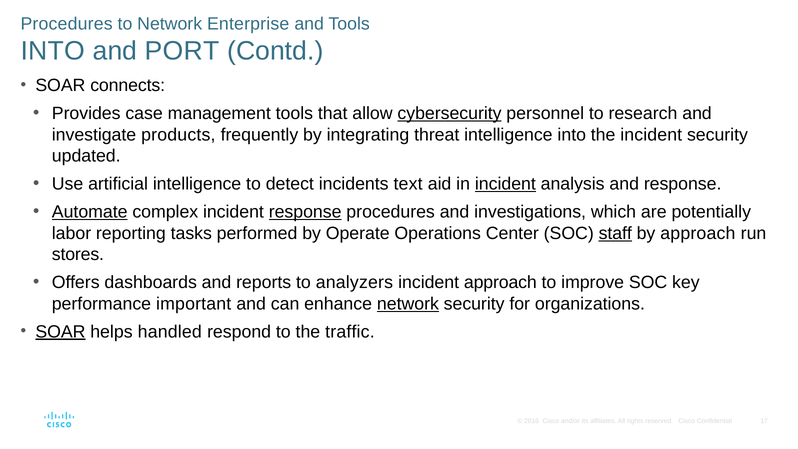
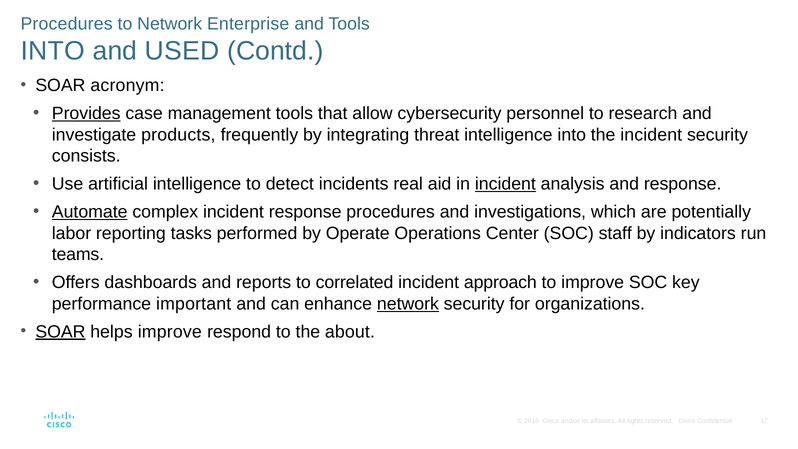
PORT: PORT -> USED (182, 51)
connects: connects -> acronym (128, 86)
Provides underline: none -> present (86, 114)
cybersecurity underline: present -> none (450, 114)
updated: updated -> consists (86, 156)
text: text -> real (408, 184)
response underline: present -> none (305, 212)
staff underline: present -> none (615, 233)
by approach: approach -> indicators (698, 233)
stores: stores -> teams (78, 254)
analyzers: analyzers -> correlated (355, 282)
helps handled: handled -> improve (170, 332)
traffic: traffic -> about (350, 332)
